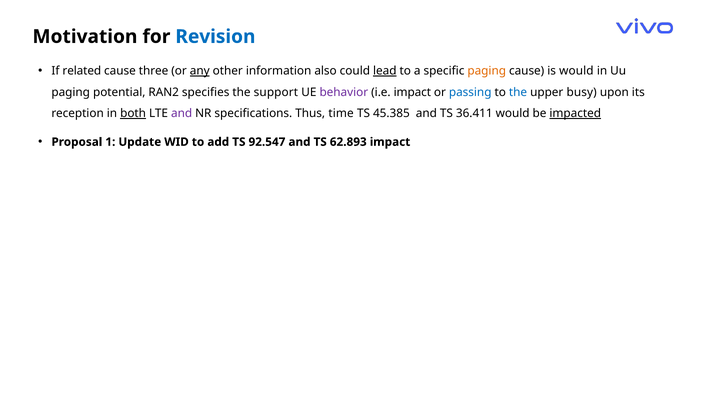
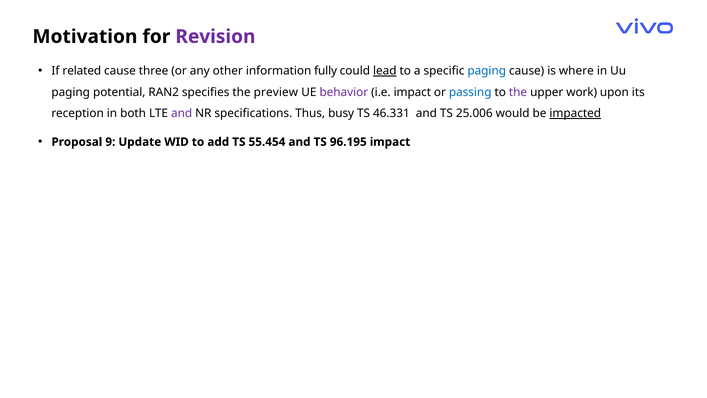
Revision colour: blue -> purple (215, 37)
any underline: present -> none (200, 71)
also: also -> fully (326, 71)
paging colour: orange -> blue (487, 71)
is would: would -> where (576, 71)
support: support -> preview (276, 92)
the colour: blue -> purple (518, 92)
busy: busy -> work (582, 92)
both underline: present -> none (133, 113)
time: time -> busy (341, 113)
45.385: 45.385 -> 46.331 (391, 113)
36.411: 36.411 -> 25.006 (474, 113)
1: 1 -> 9 (110, 142)
92.547: 92.547 -> 55.454 (267, 142)
62.893: 62.893 -> 96.195 (348, 142)
